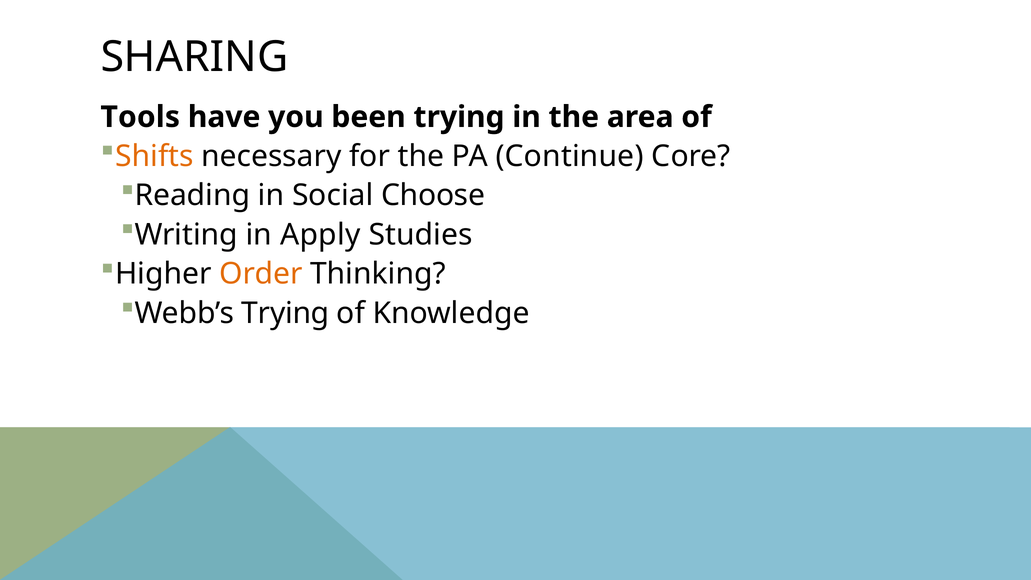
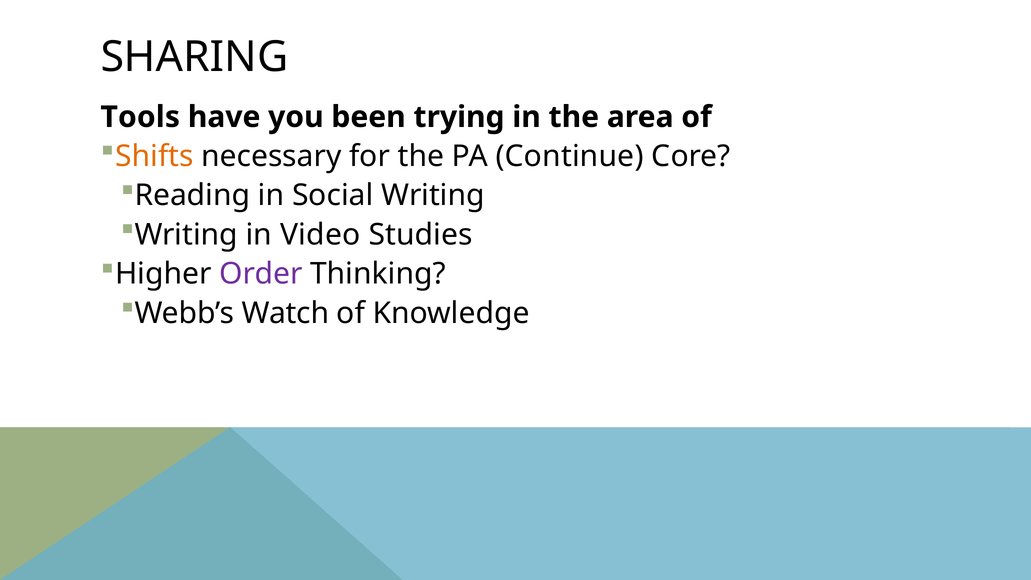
Social Choose: Choose -> Writing (433, 196)
Apply: Apply -> Video (320, 235)
Order colour: orange -> purple (261, 274)
Webb’s Trying: Trying -> Watch (285, 313)
